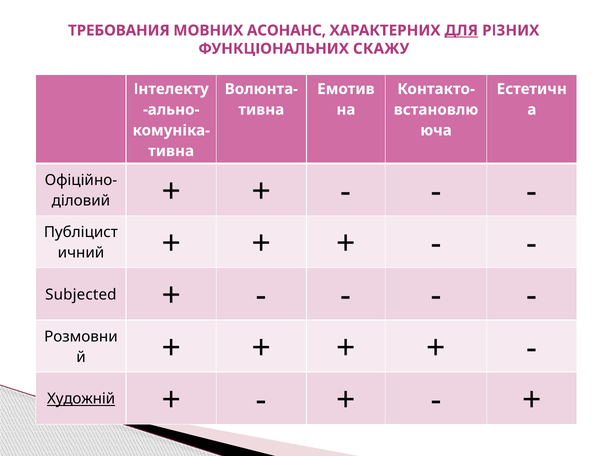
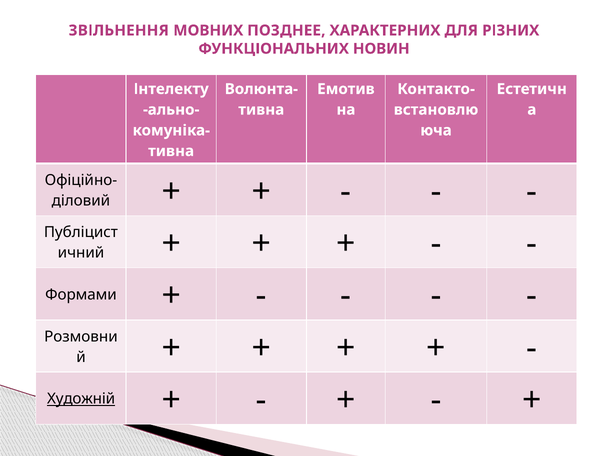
ТРЕБОВАНИЯ: ТРЕБОВАНИЯ -> ЗВІЛЬНЕННЯ (119, 30)
АСОНАНС: АСОНАНС -> ПОЗДНЕЕ (286, 30)
ДЛЯ underline: present -> none (461, 30)
СКАЖУ: СКАЖУ -> НОВИН (381, 49)
Subjected: Subjected -> Формами (81, 295)
